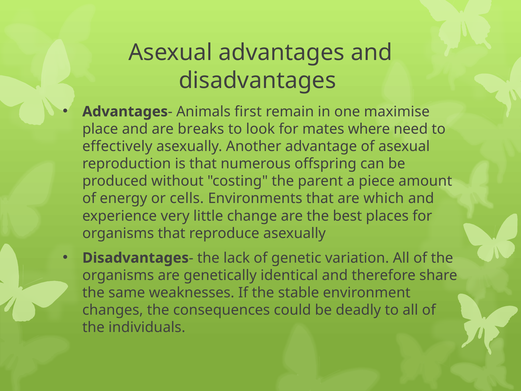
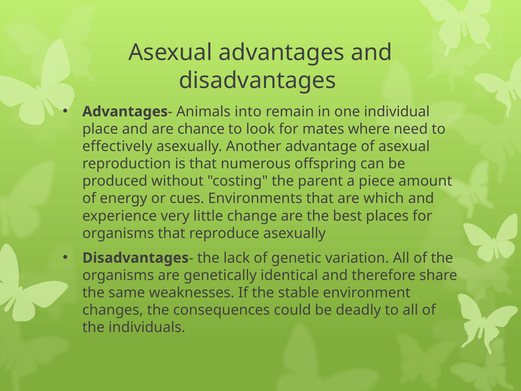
first: first -> into (248, 112)
maximise: maximise -> individual (397, 112)
breaks: breaks -> chance (201, 129)
cells: cells -> cues (187, 198)
